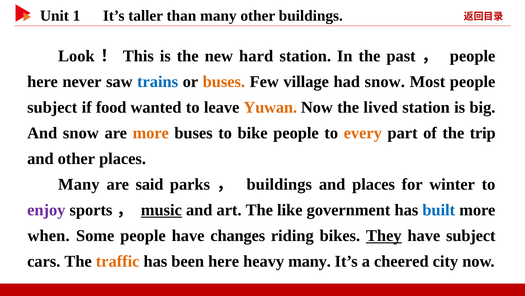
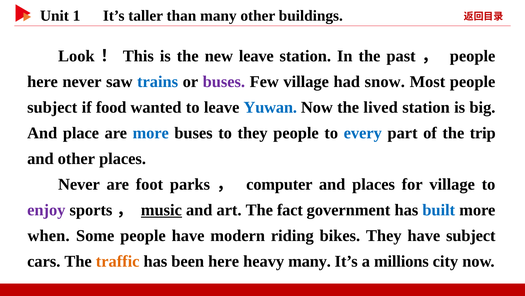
new hard: hard -> leave (256, 56)
buses colour: orange -> purple (224, 82)
Yuwan colour: orange -> blue (270, 107)
And snow: snow -> place (81, 133)
more colour: orange -> blue (151, 133)
to bike: bike -> they (253, 133)
every colour: orange -> blue (363, 133)
Many: Many -> Never (79, 184)
said: said -> foot (149, 184)
buildings: buildings -> computer (279, 184)
for winter: winter -> village (452, 184)
like: like -> fact (290, 210)
changes: changes -> modern (238, 235)
They underline: present -> none (384, 235)
cheered: cheered -> millions (401, 261)
